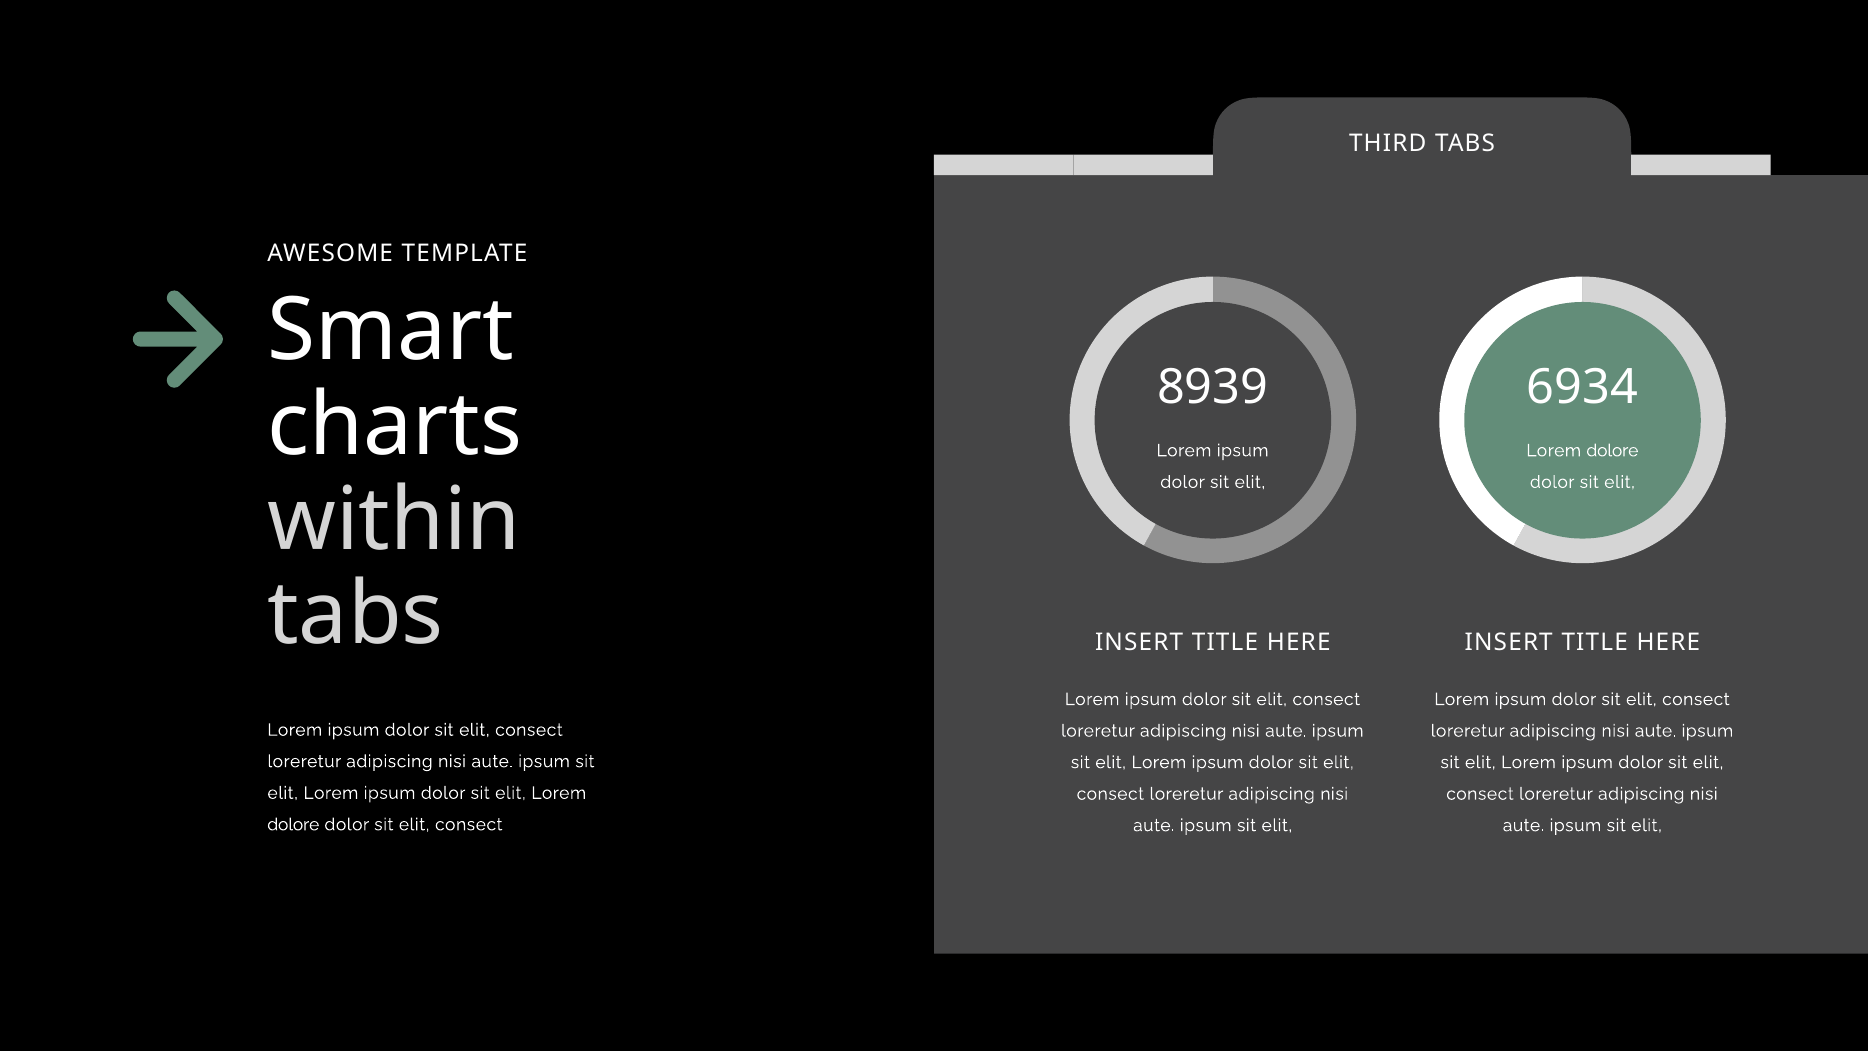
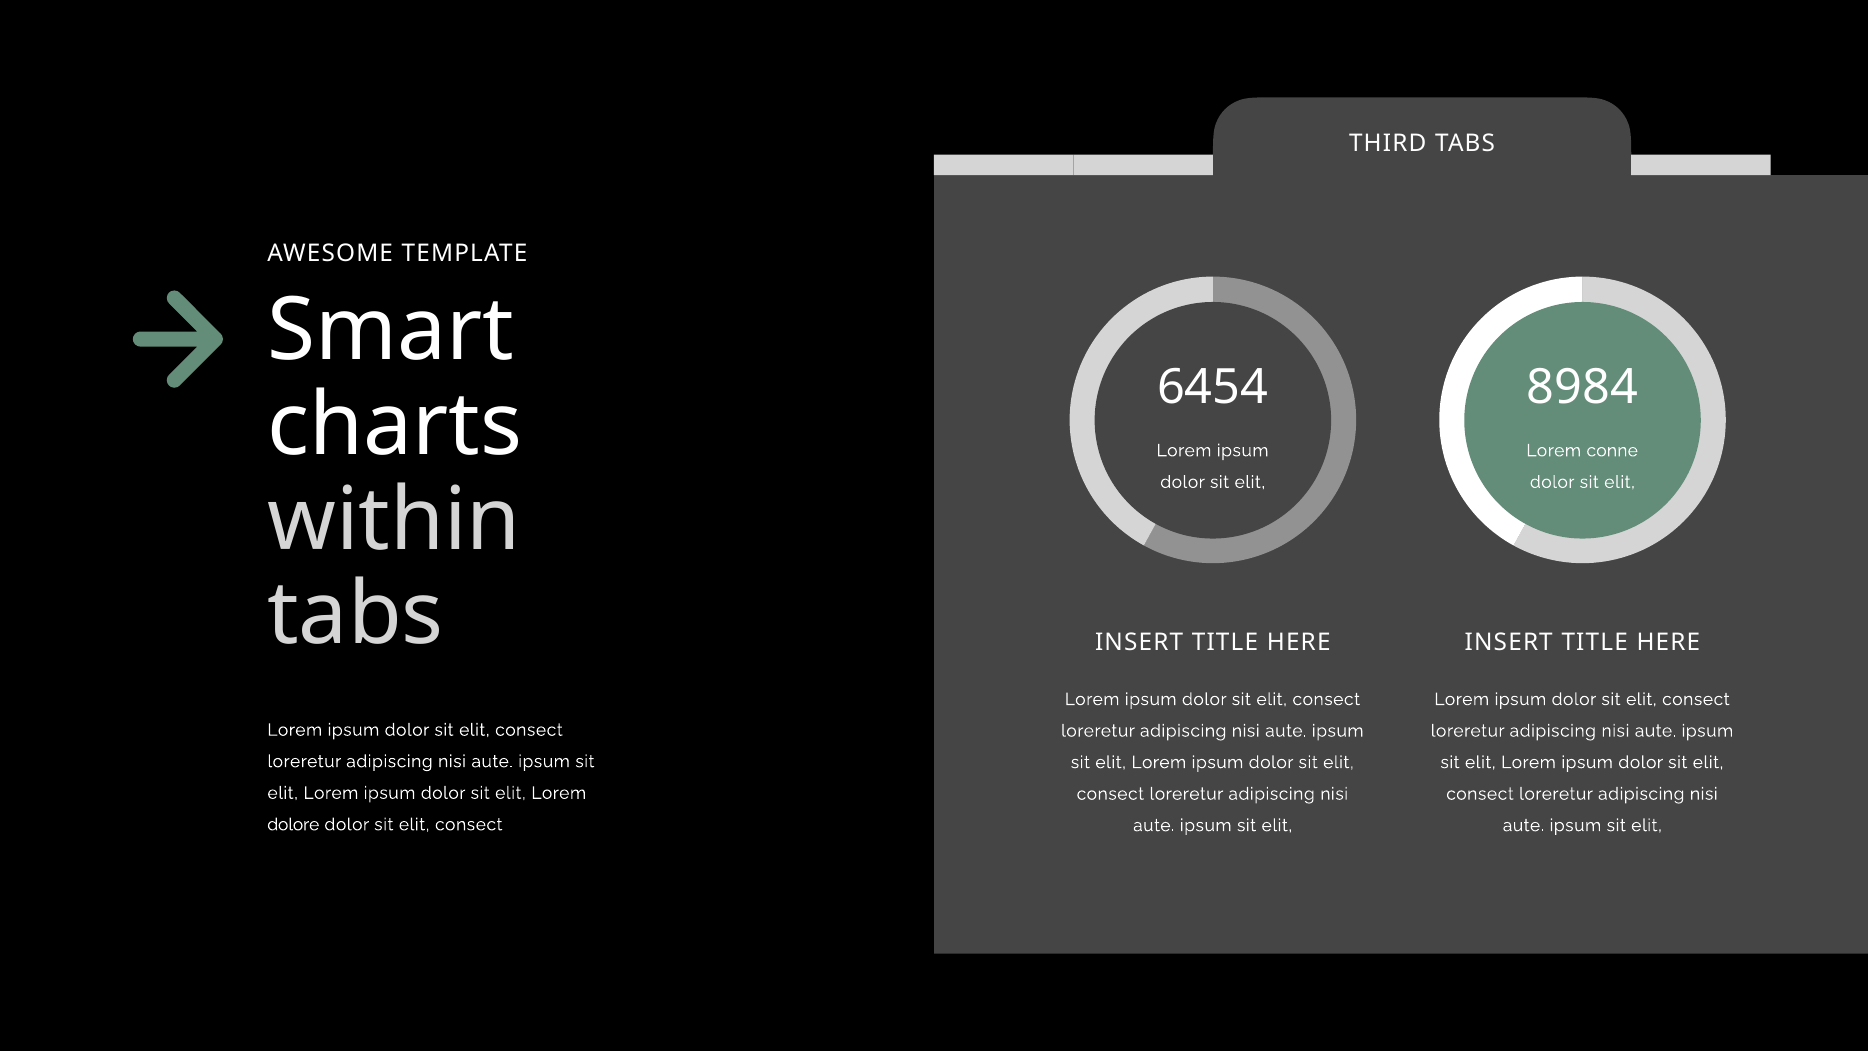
8939: 8939 -> 6454 (1213, 387)
6934: 6934 -> 8984 (1582, 387)
dolore: dolore -> conne (1612, 450)
